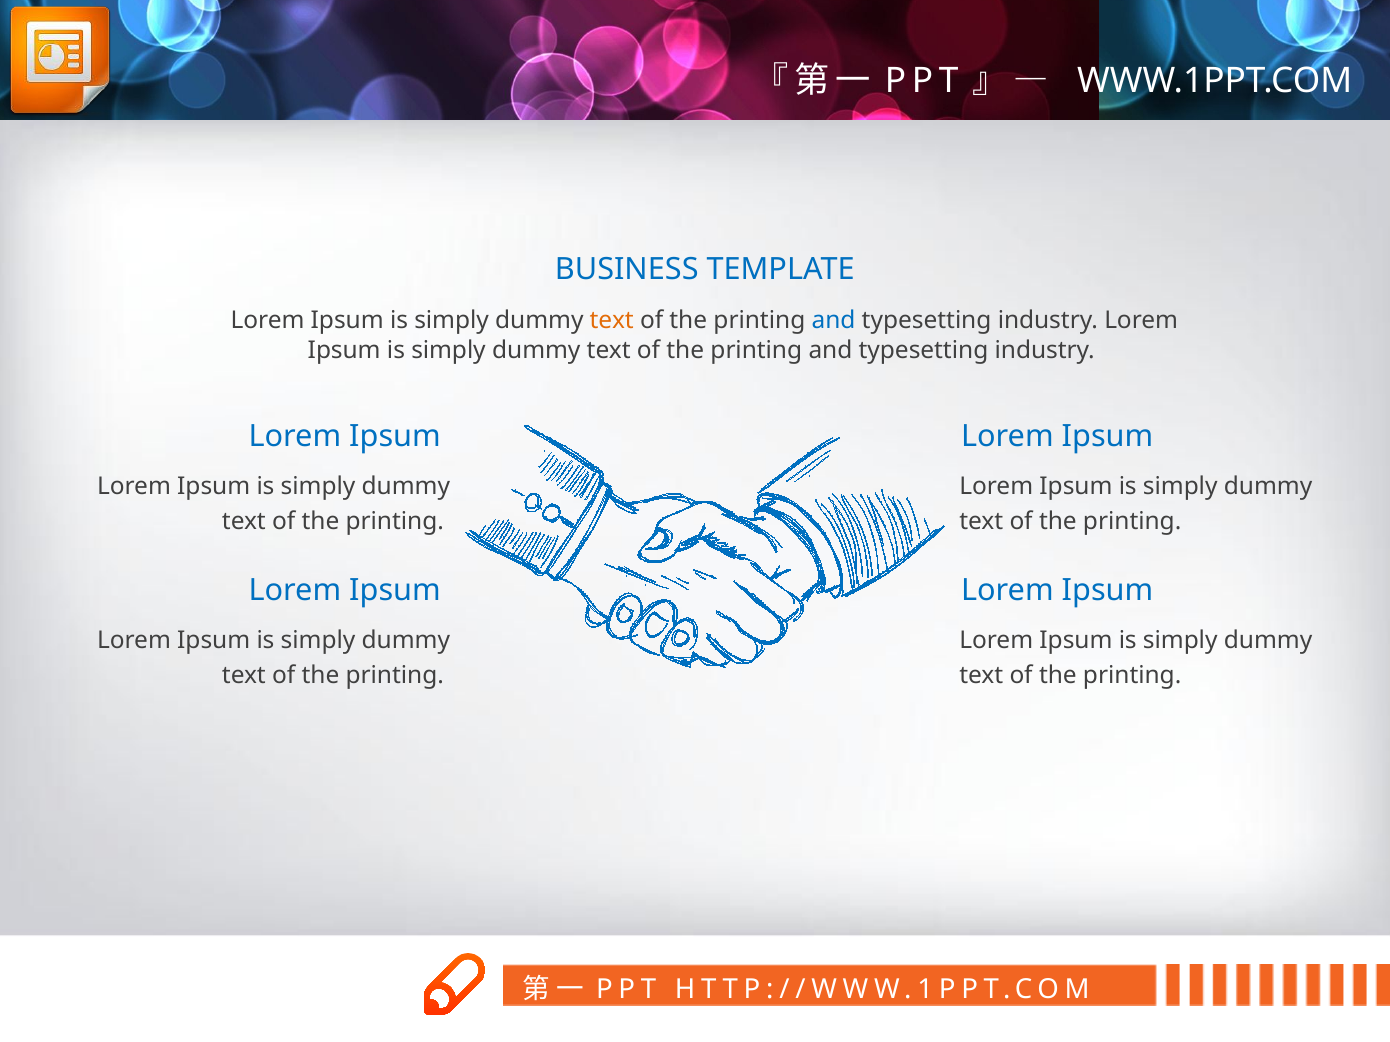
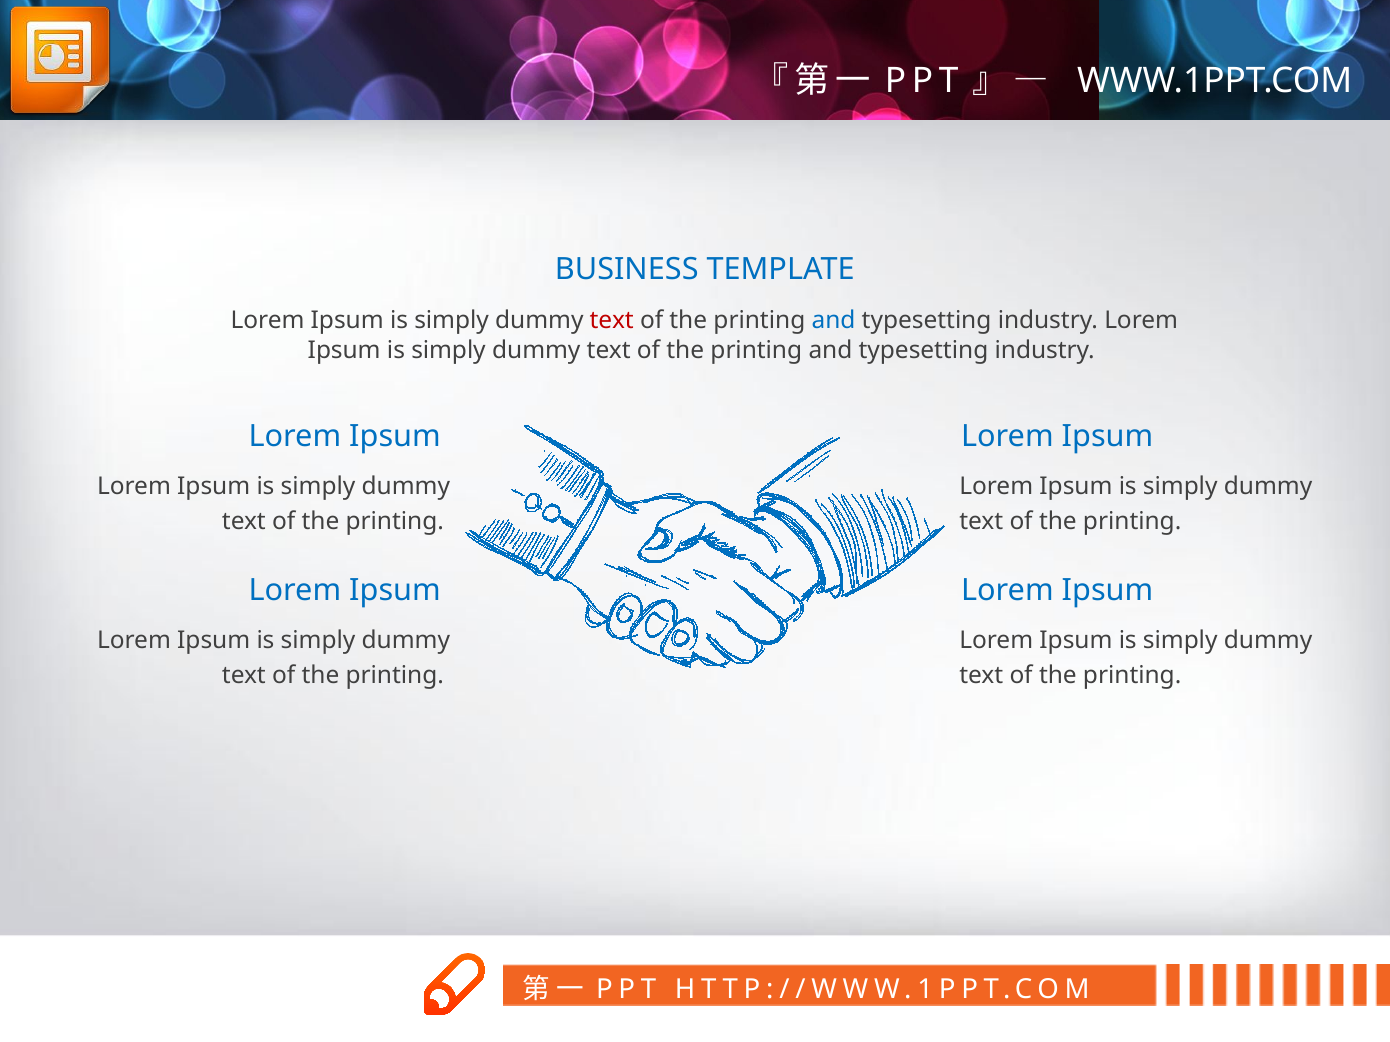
text colour: orange -> red (612, 321)
